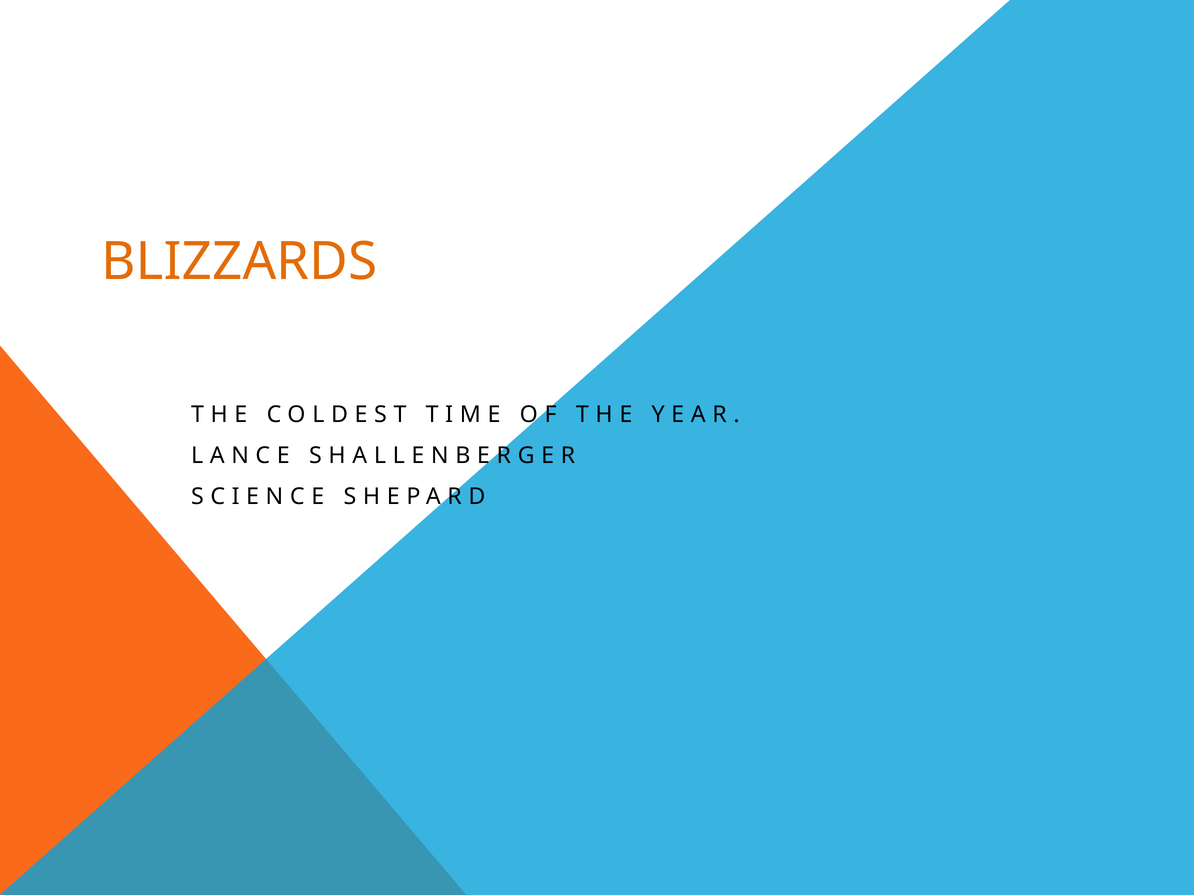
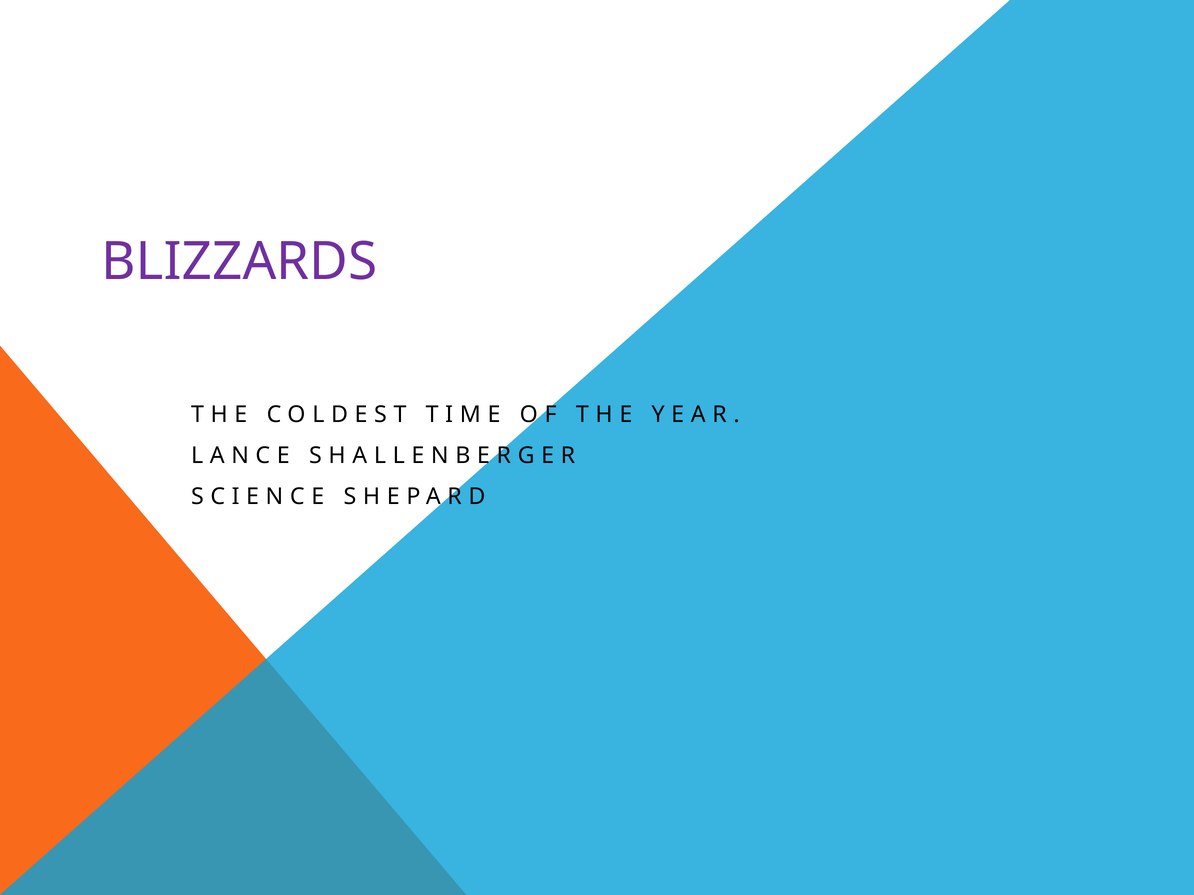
BLIZZARDS colour: orange -> purple (239, 262)
